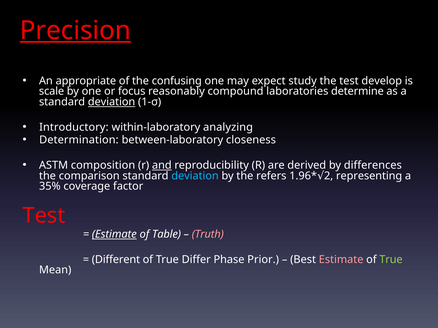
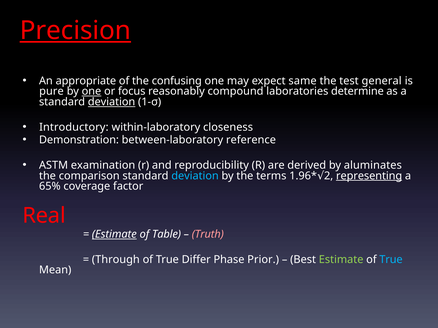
study: study -> same (303, 81)
develop: develop -> general (382, 81)
scale: scale -> pure (51, 91)
one underline: none -> present (91, 91)
analyzing: analyzing -> closeness (228, 127)
Determination: Determination -> Demonstration (79, 140)
closeness: closeness -> reference (251, 140)
composition: composition -> examination (103, 165)
and underline: present -> none (162, 165)
differences: differences -> aluminates (373, 165)
refers: refers -> terms (271, 176)
representing underline: none -> present (369, 176)
35%: 35% -> 65% (50, 187)
Test: Test -> Real (44, 216)
Different: Different -> Through (116, 260)
Estimate colour: pink -> light green (341, 260)
True colour: light green -> light blue (391, 260)
